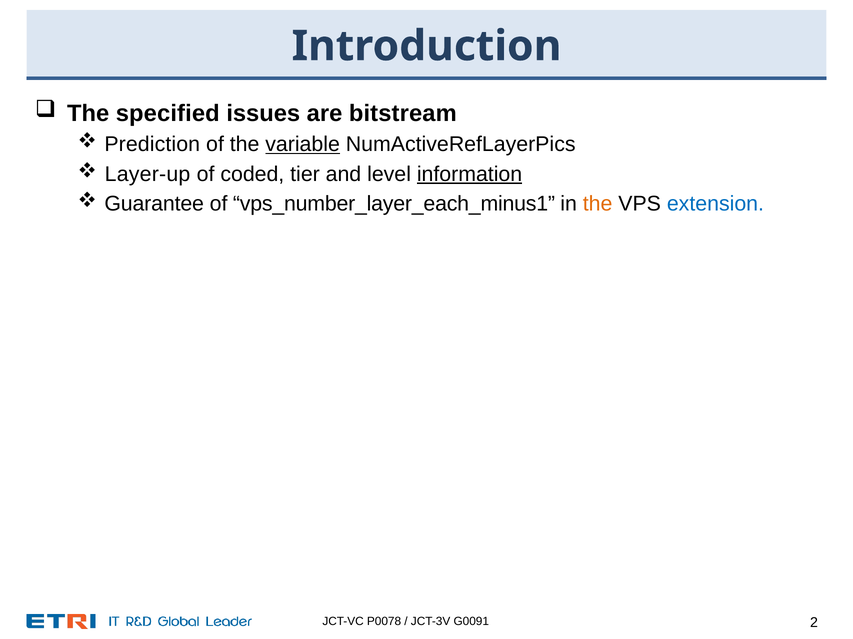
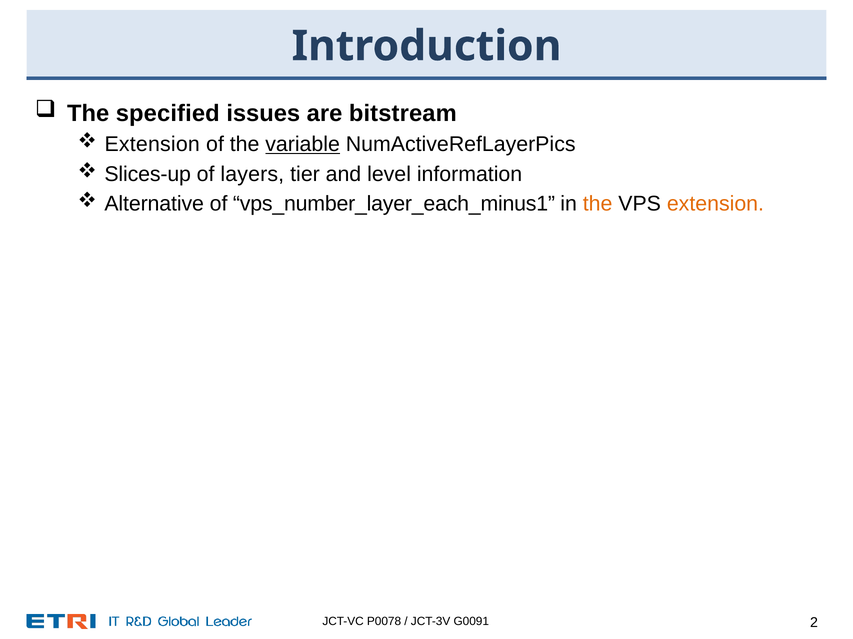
Prediction: Prediction -> Extension (152, 144)
Layer-up: Layer-up -> Slices-up (148, 174)
coded: coded -> layers (252, 174)
information underline: present -> none (470, 174)
Guarantee: Guarantee -> Alternative (154, 204)
extension colour: blue -> orange (715, 204)
